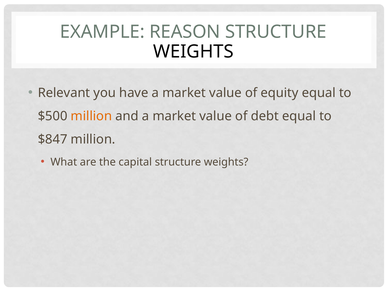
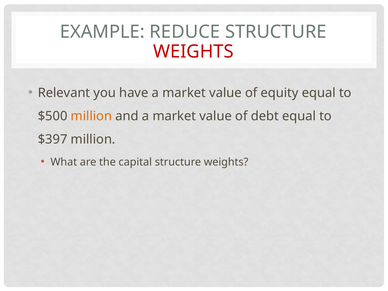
REASON: REASON -> REDUCE (185, 32)
WEIGHTS colour: black -> red (193, 52)
$847: $847 -> $397 (53, 139)
